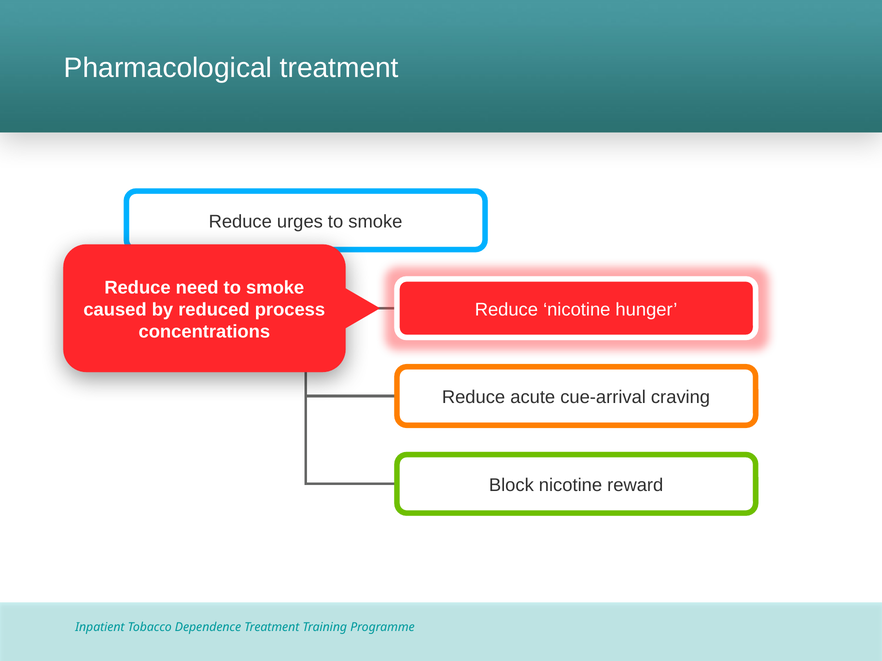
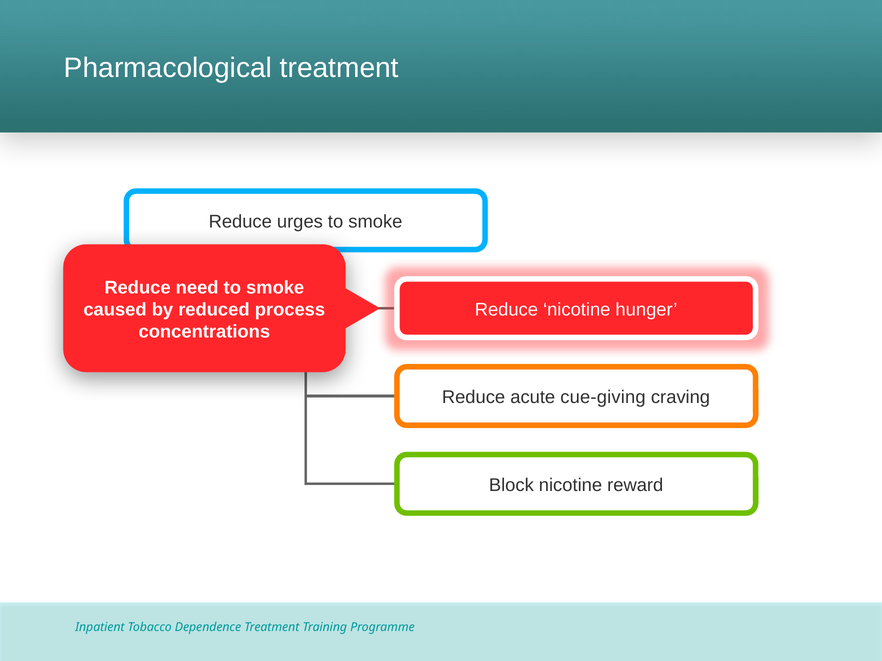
cue-arrival: cue-arrival -> cue-giving (603, 398)
